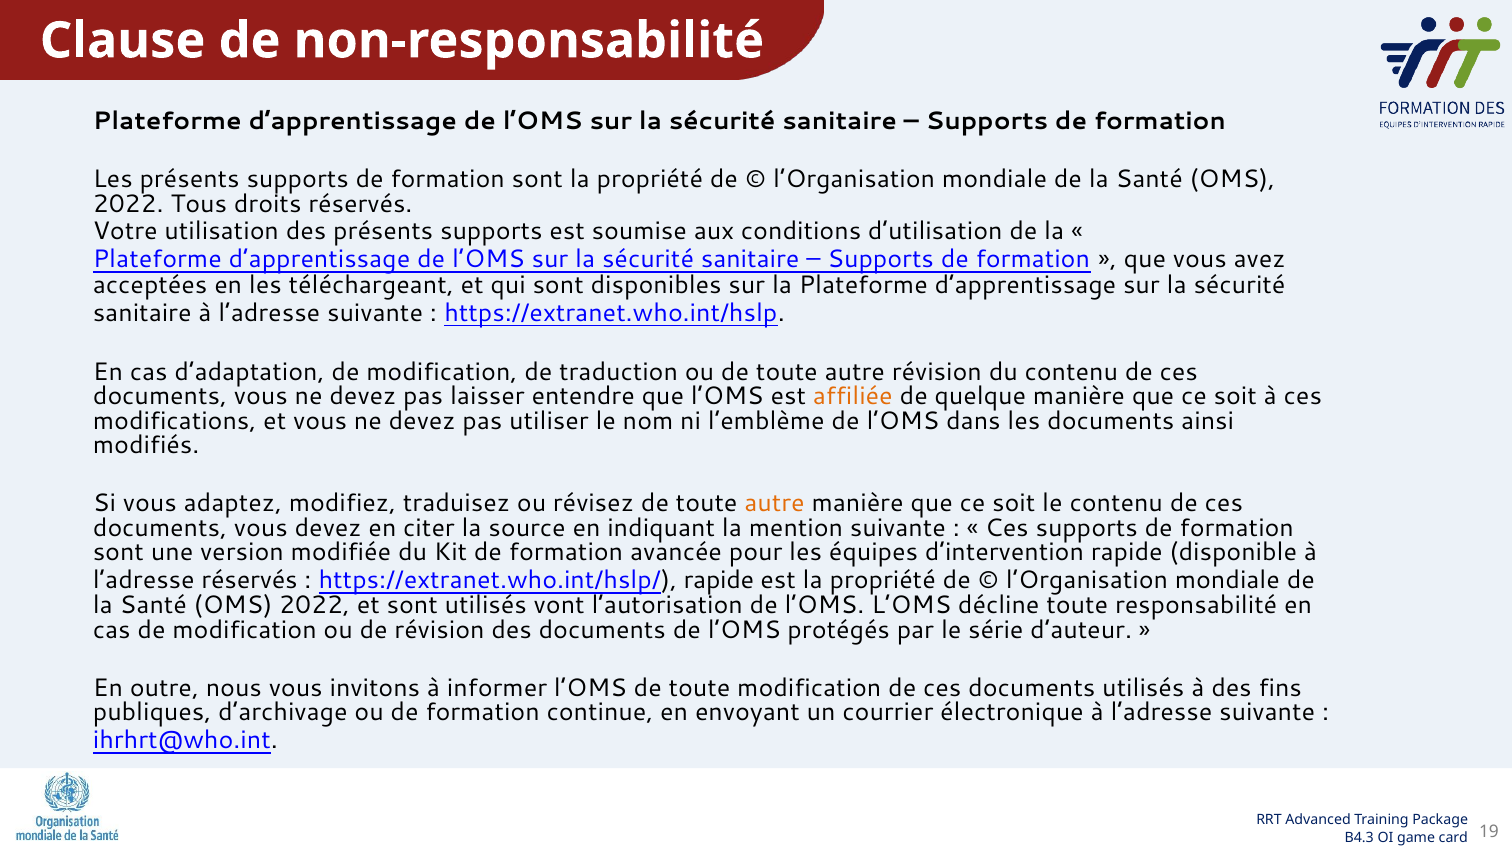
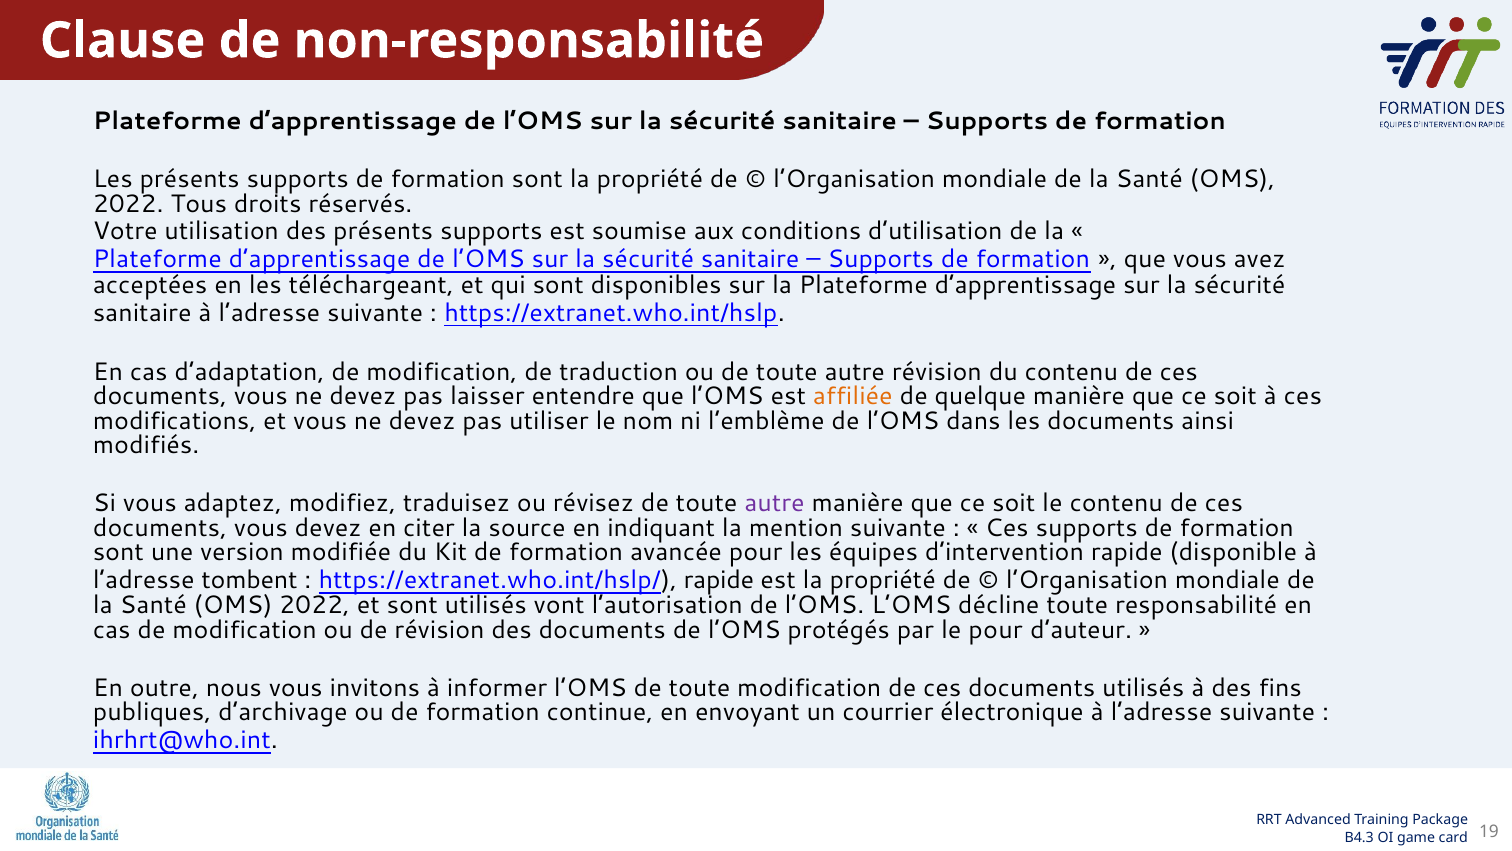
autre colour: orange -> purple (775, 503)
l’adresse réservés: réservés -> tombent (250, 580)
le série: série -> pour (996, 630)
